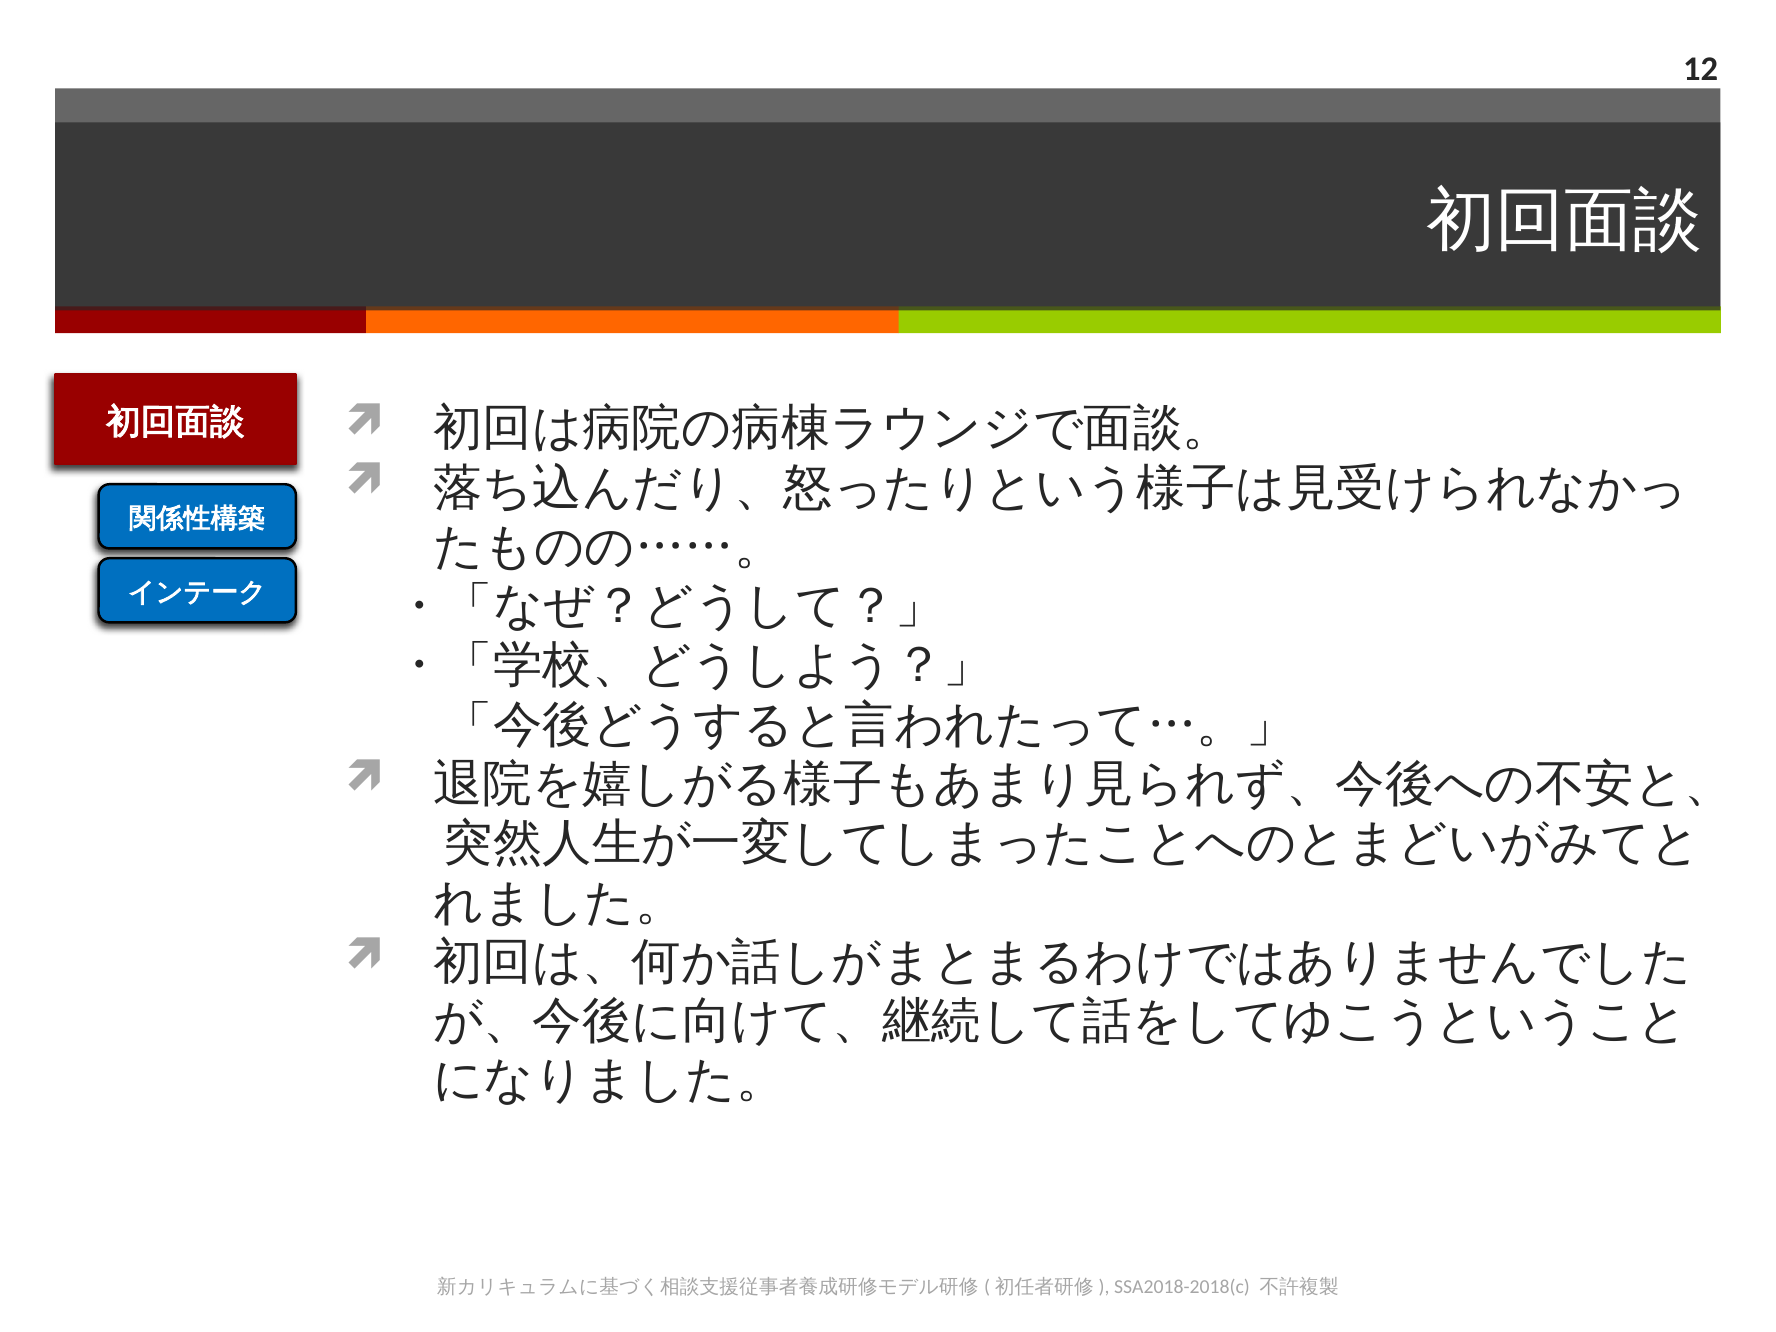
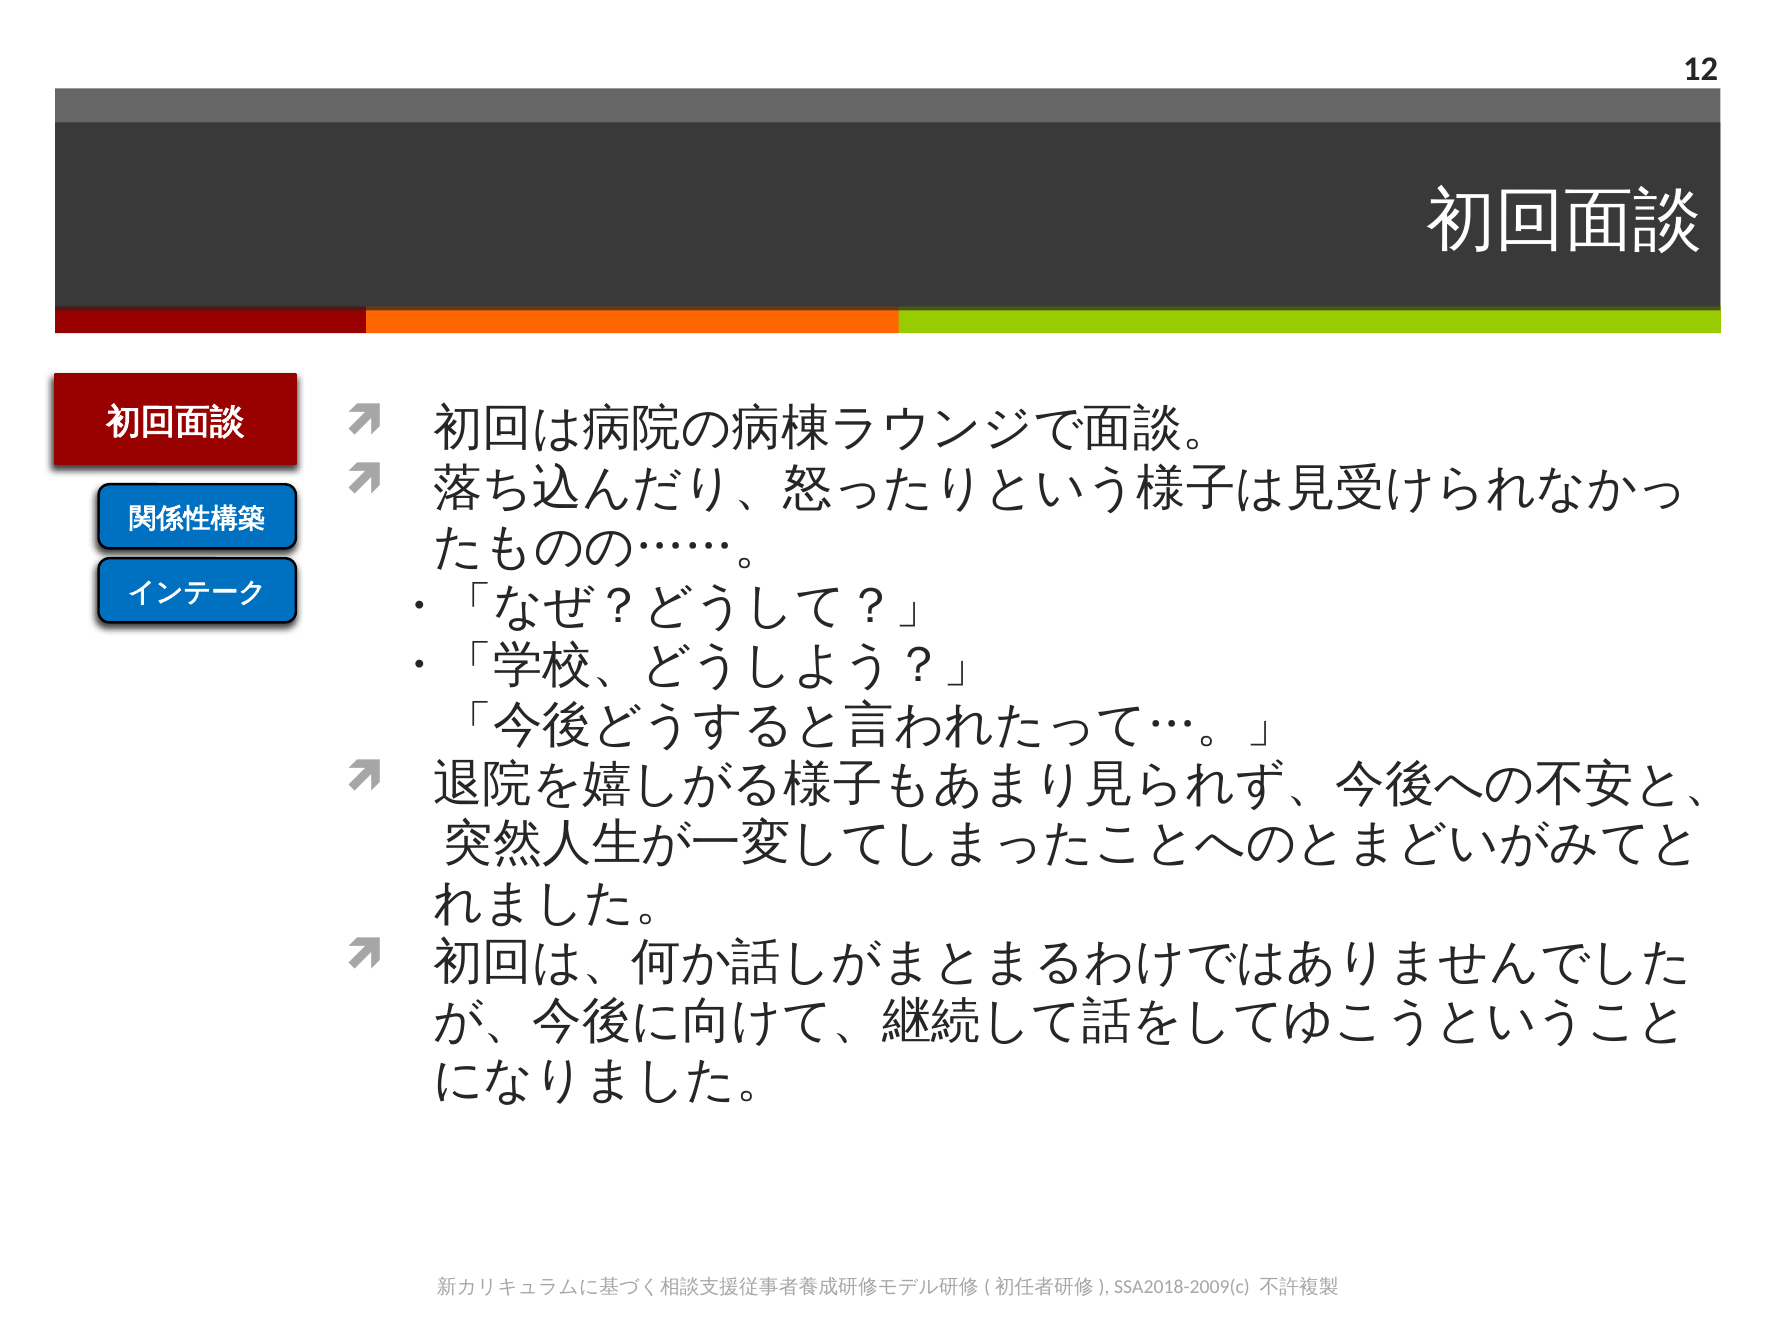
SSA2018-2018(c: SSA2018-2018(c -> SSA2018-2009(c (1182, 1287)
